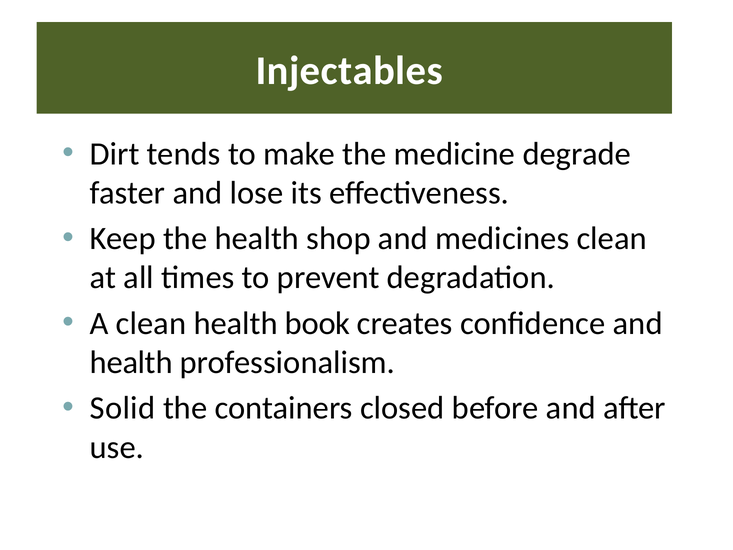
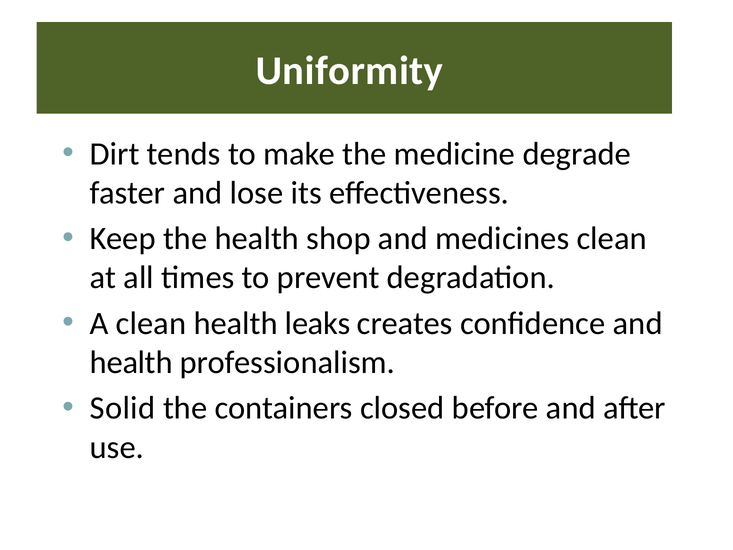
Injectables: Injectables -> Uniformity (349, 71)
book: book -> leaks (318, 323)
